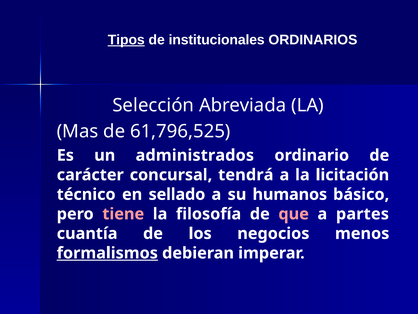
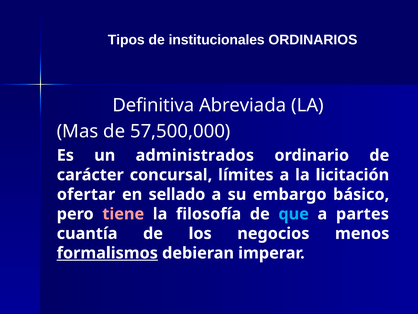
Tipos underline: present -> none (126, 40)
Selección: Selección -> Definitiva (153, 105)
61,796,525: 61,796,525 -> 57,500,000 (180, 131)
tendrá: tendrá -> límites (246, 175)
técnico: técnico -> ofertar (86, 194)
humanos: humanos -> embargo (290, 194)
que colour: pink -> light blue (294, 214)
